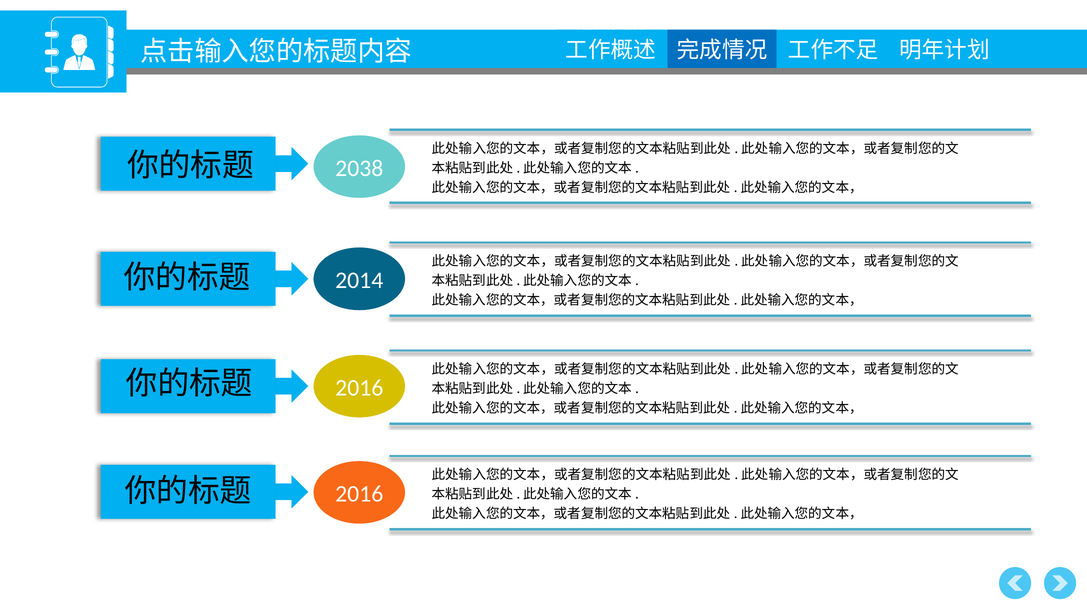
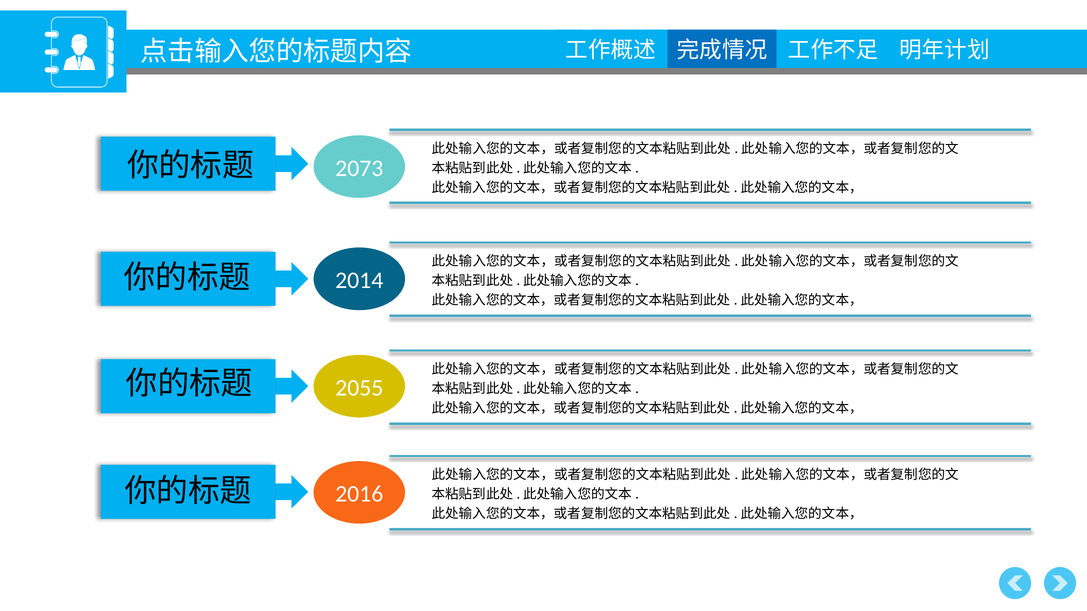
2038: 2038 -> 2073 (359, 168)
2016: 2016 -> 2055 (359, 388)
